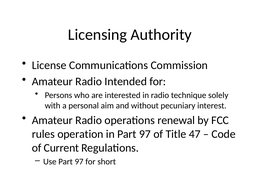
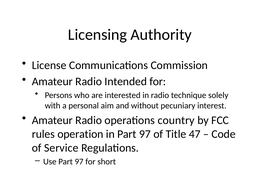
renewal: renewal -> country (176, 120)
Current: Current -> Service (61, 148)
